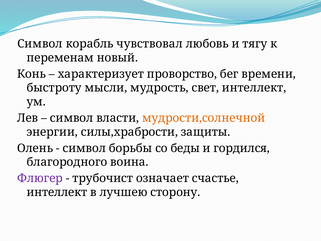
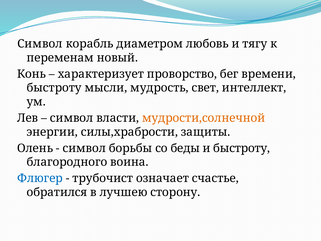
чувствовал: чувствовал -> диаметром (150, 44)
и гордился: гордился -> быстроту (242, 148)
Флюгер colour: purple -> blue (40, 178)
интеллект: интеллект -> обратился (57, 192)
